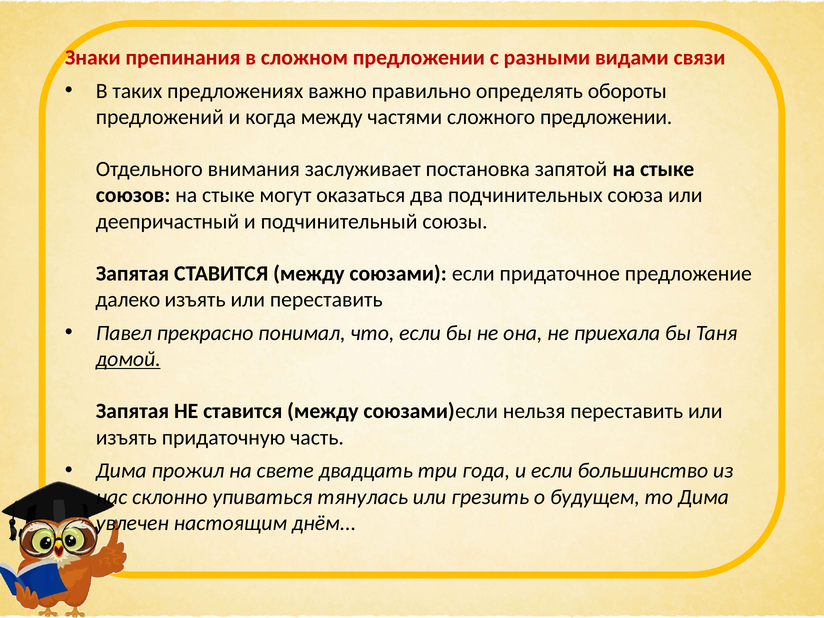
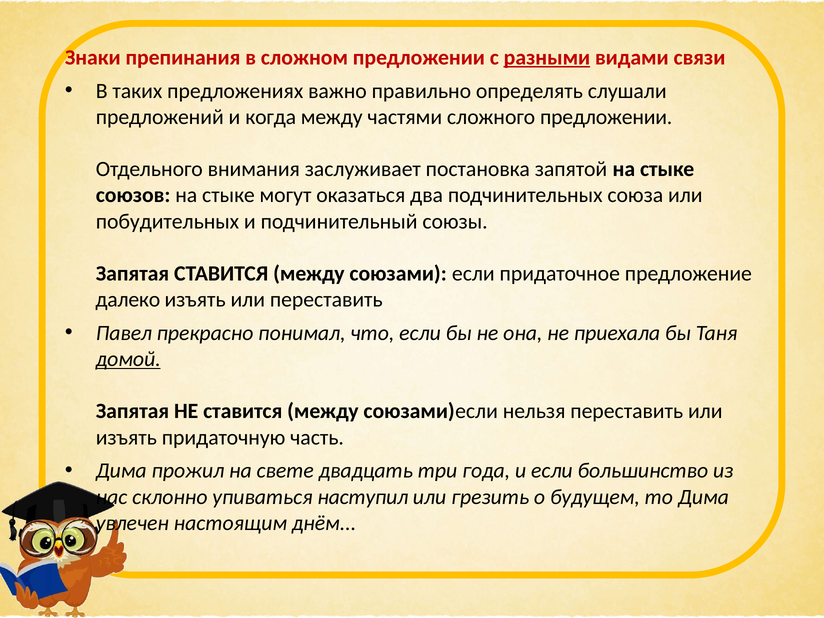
разными underline: none -> present (547, 58)
обороты: обороты -> слушали (627, 91)
деепричастный: деепричастный -> побудительных (167, 221)
тянулась: тянулась -> наступил (363, 497)
